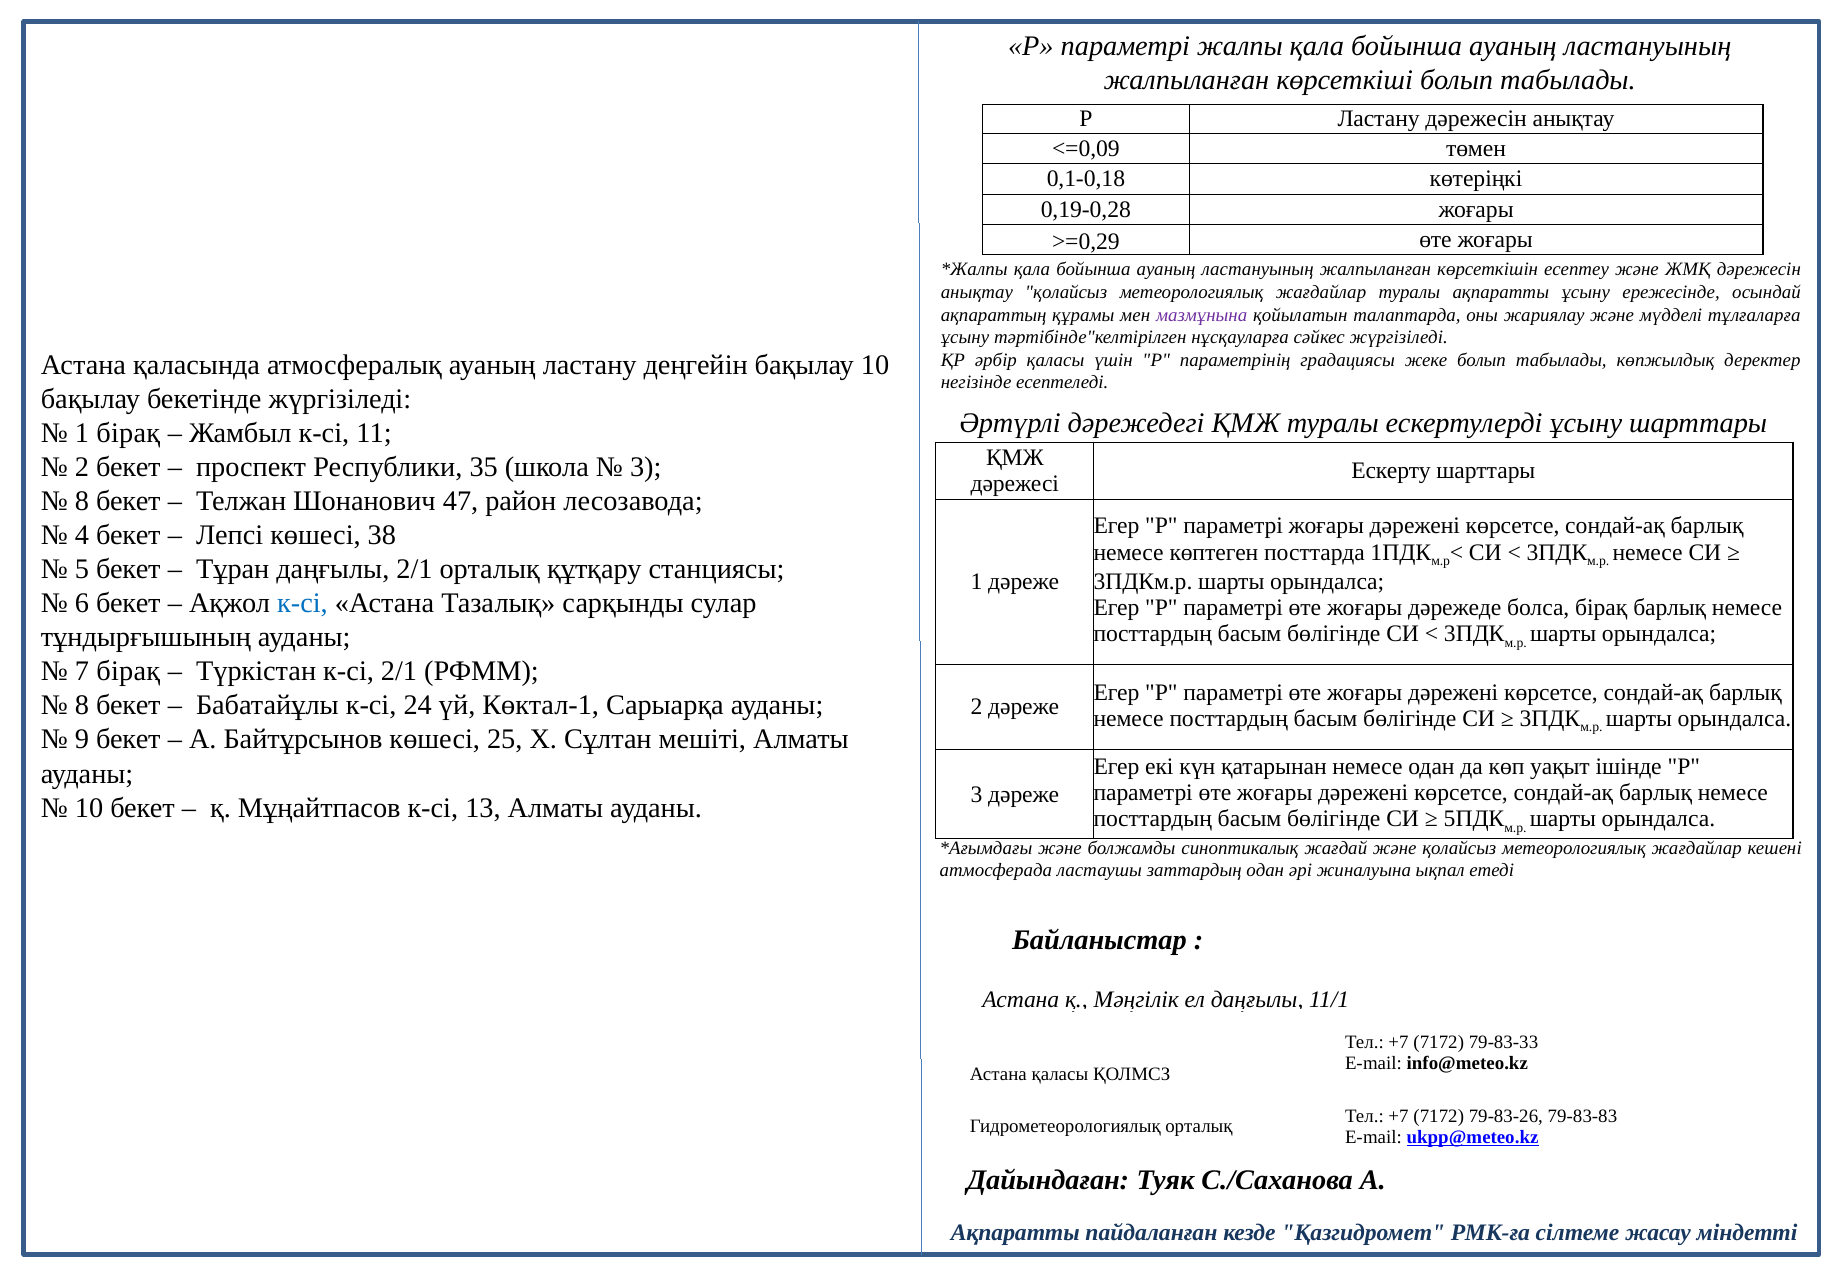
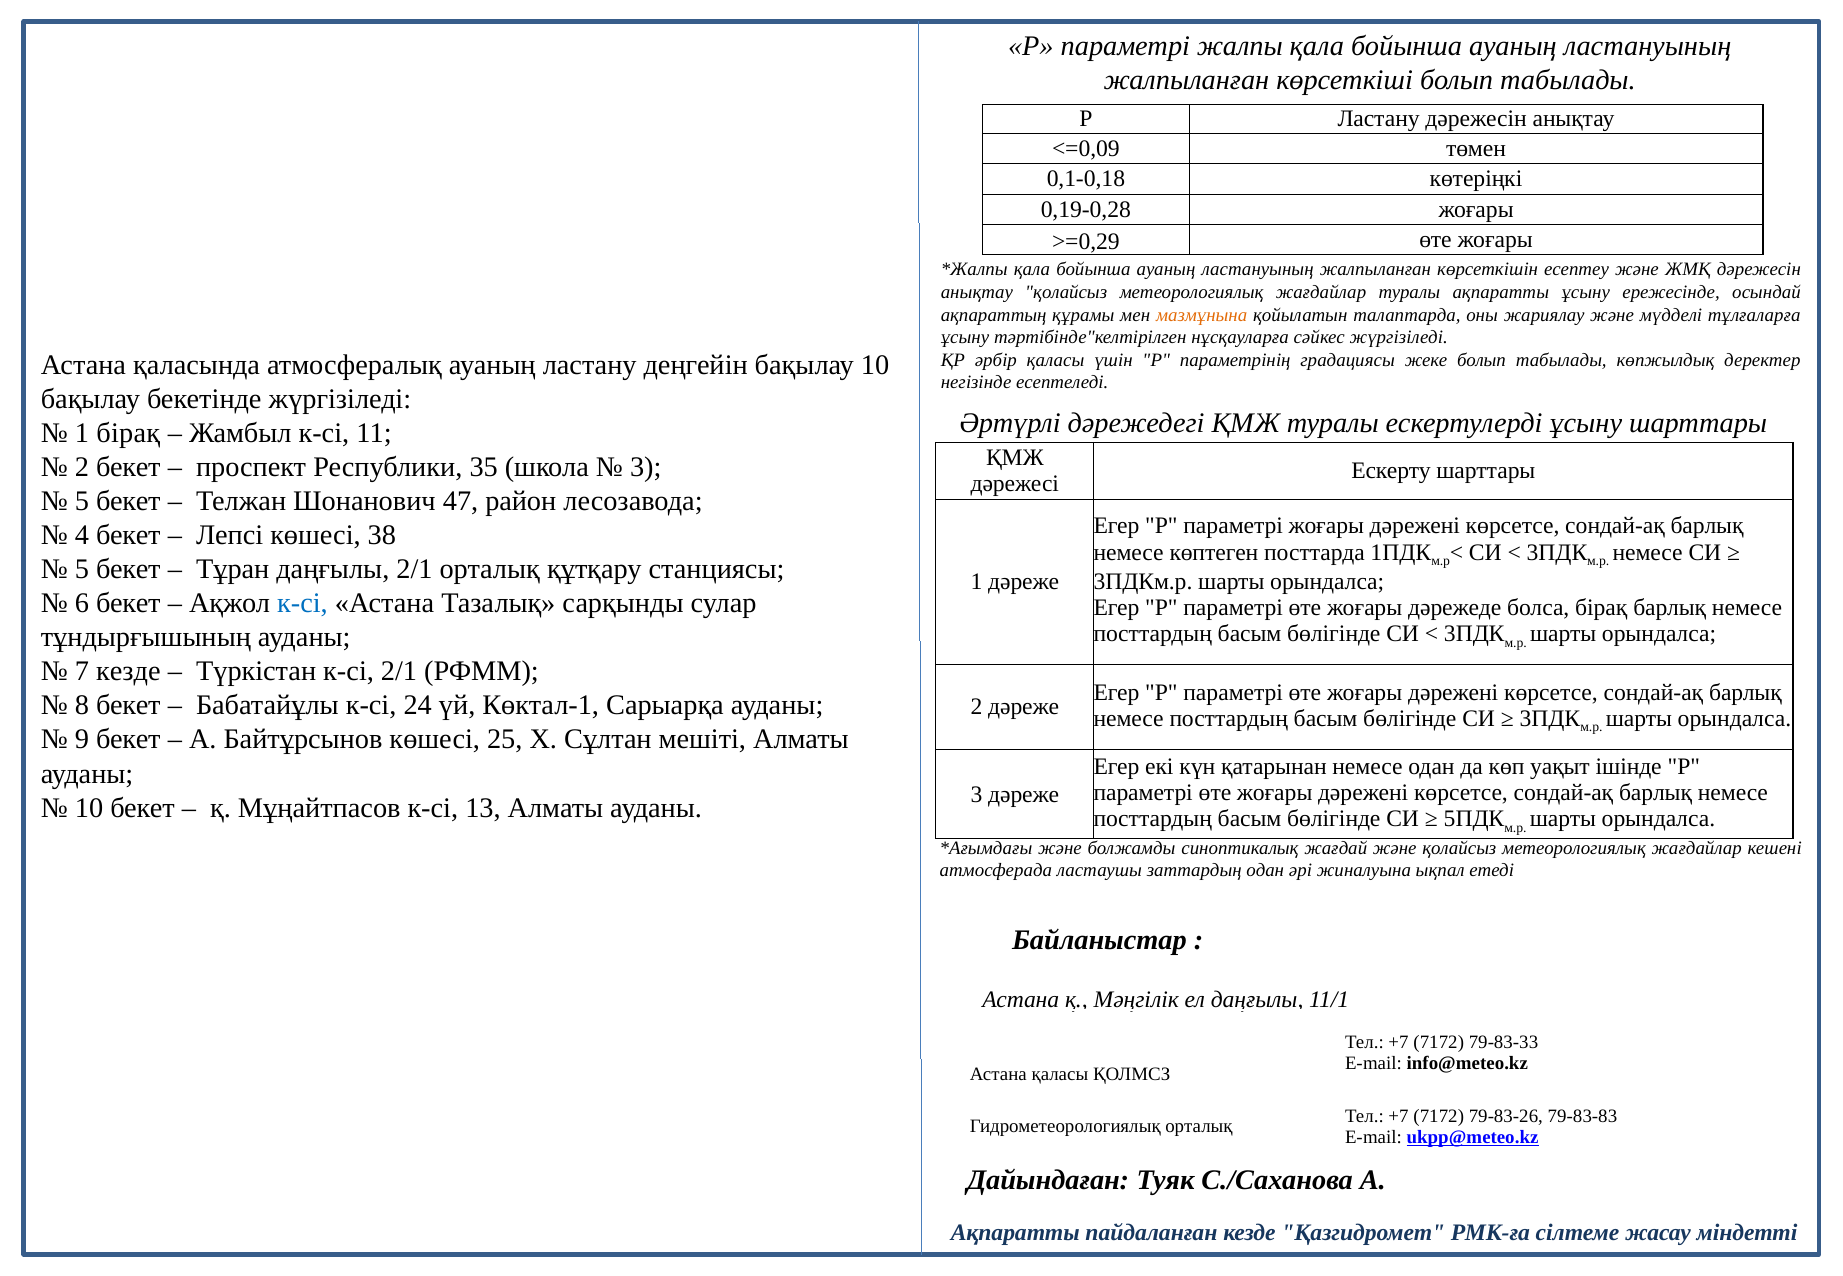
мазмұнына colour: purple -> orange (1202, 315)
8: 8 -> 5 (82, 501)
7 бірақ: бірақ -> кезде (128, 672)
